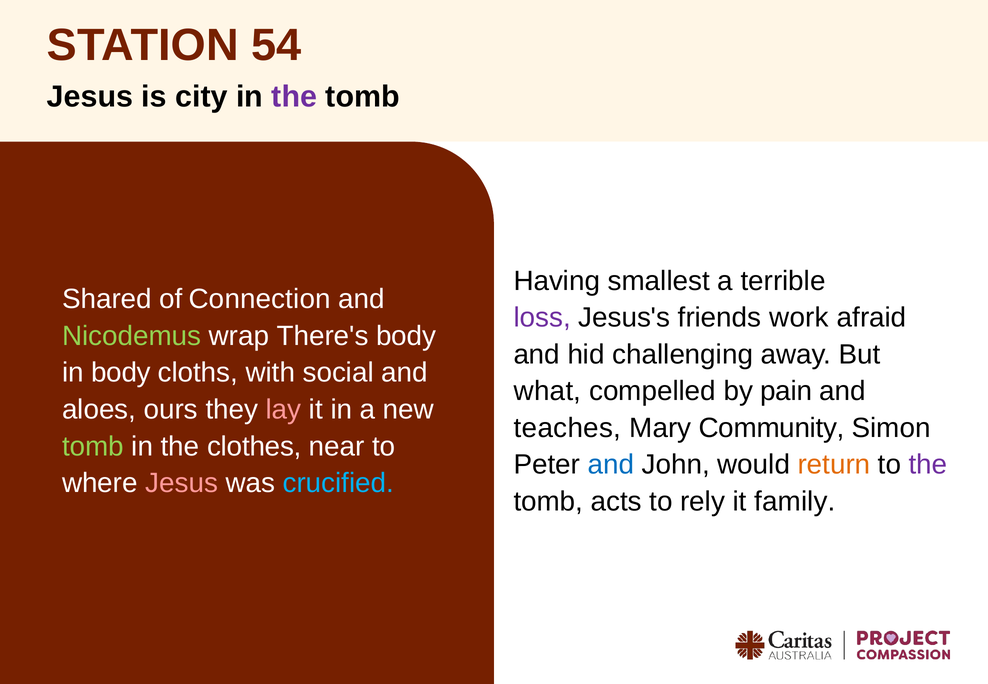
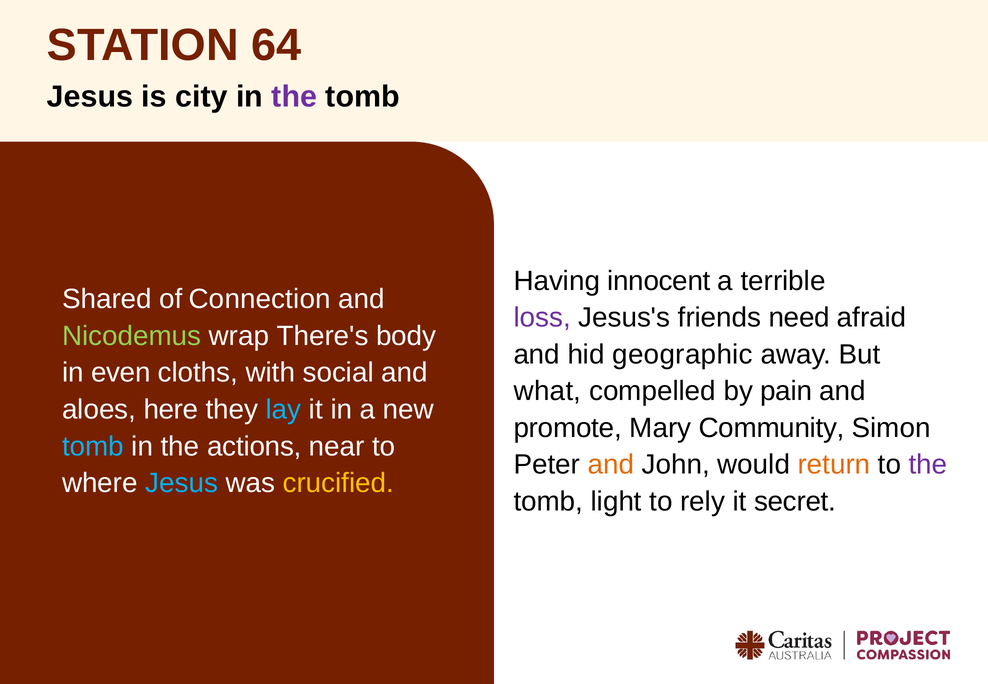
54: 54 -> 64 (276, 45)
smallest: smallest -> innocent (659, 281)
work: work -> need (799, 318)
challenging: challenging -> geographic (683, 354)
in body: body -> even (121, 373)
ours: ours -> here (171, 410)
lay colour: pink -> light blue (283, 410)
teaches: teaches -> promote (568, 428)
tomb colour: light green -> light blue (93, 446)
clothes: clothes -> actions (254, 446)
and colour: blue -> orange (611, 465)
Jesus colour: pink -> light blue (182, 483)
crucified colour: light blue -> yellow (338, 483)
acts: acts -> light (616, 502)
family: family -> secret (795, 502)
